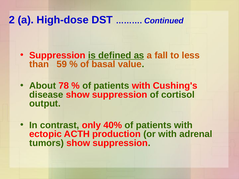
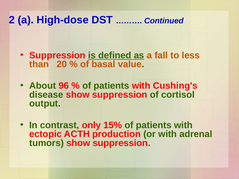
59: 59 -> 20 (62, 64)
78: 78 -> 96 (64, 86)
40%: 40% -> 15% (113, 125)
